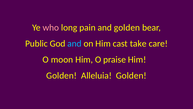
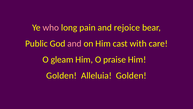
and golden: golden -> rejoice (127, 27)
and colour: light blue -> pink (74, 43)
take: take -> with (138, 43)
moon: moon -> gleam (62, 59)
